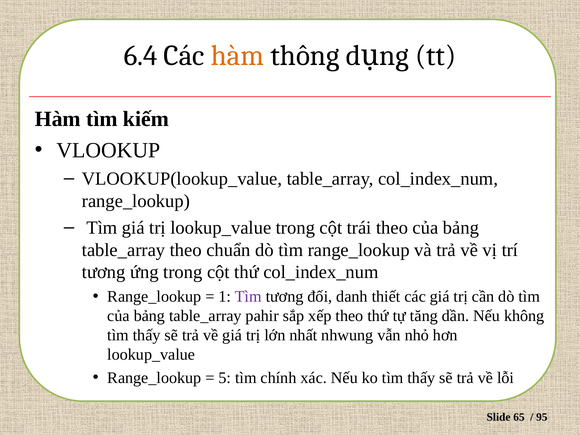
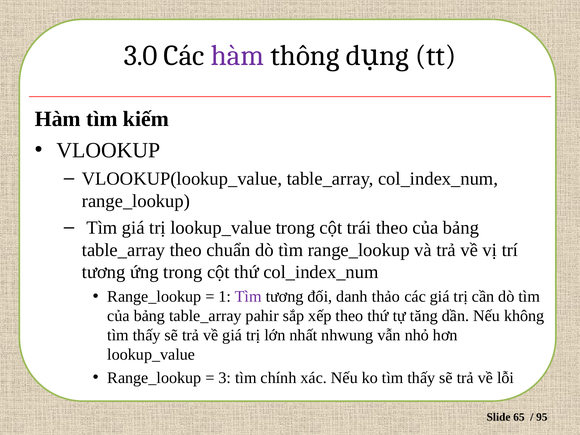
6.4: 6.4 -> 3.0 (141, 56)
hàm colour: orange -> purple (237, 56)
thiết: thiết -> thảo (386, 297)
5: 5 -> 3 (225, 378)
